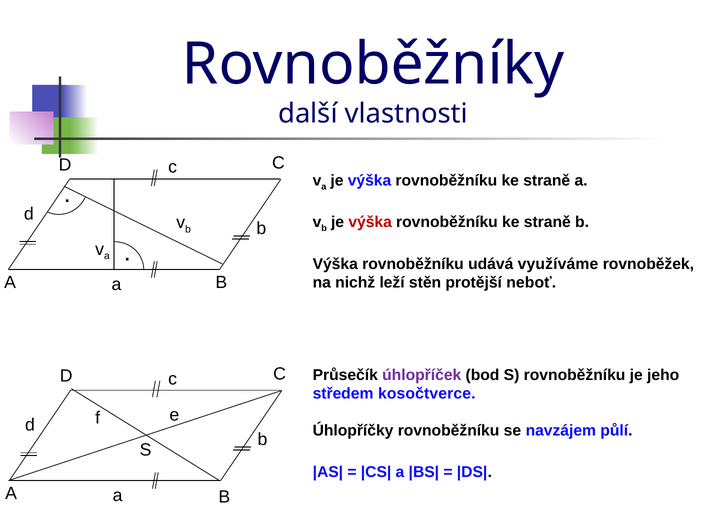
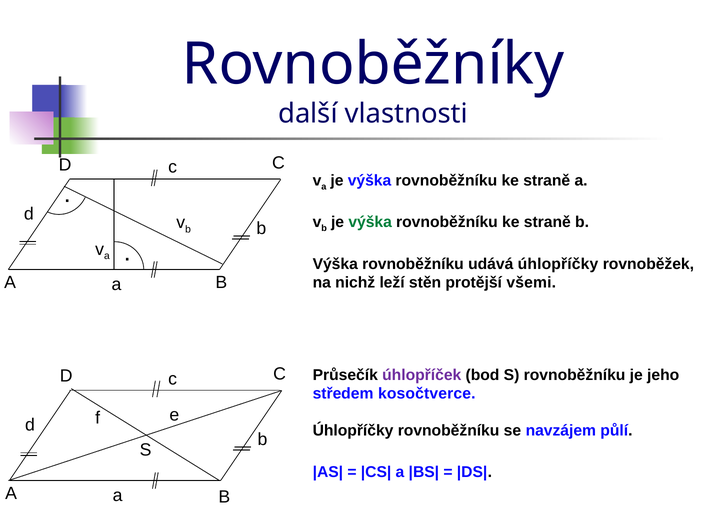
výška colour: red -> green (370, 222)
udává využíváme: využíváme -> úhlopříčky (558, 264)
neboť: neboť -> všemi (531, 283)
